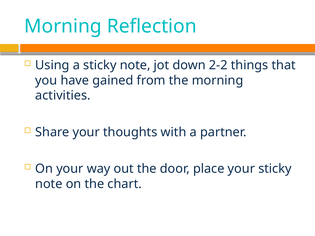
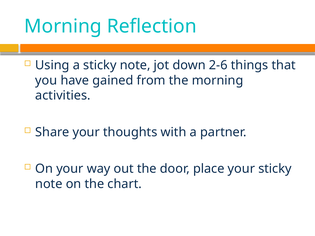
2-2: 2-2 -> 2-6 (218, 65)
